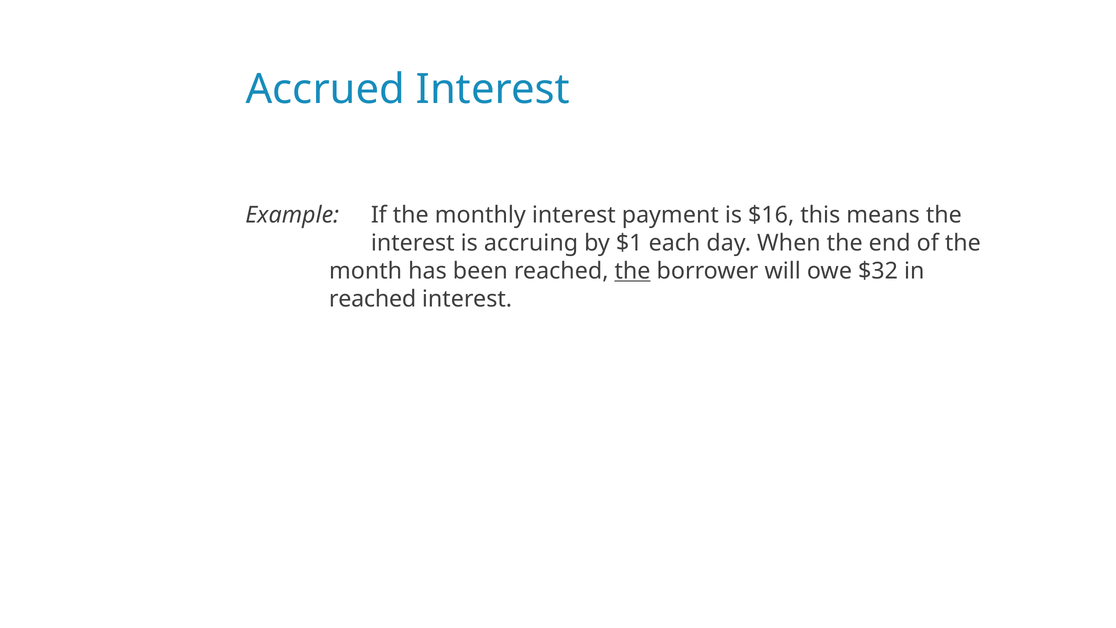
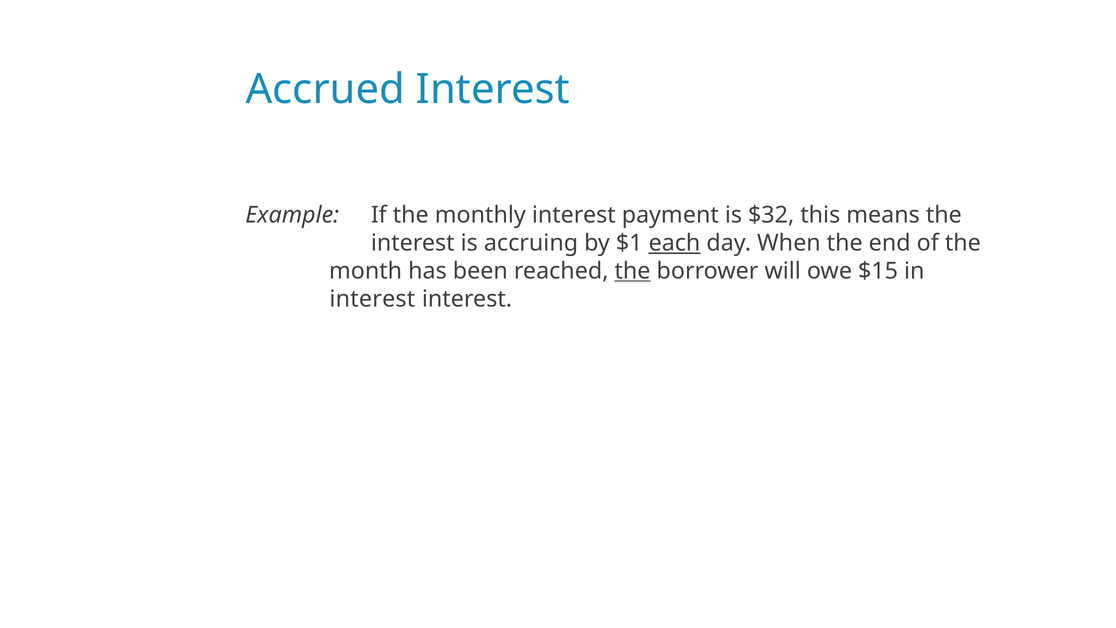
$16: $16 -> $32 (771, 215)
each underline: none -> present (674, 243)
$32: $32 -> $15 (878, 271)
reached: reached -> interest (372, 299)
